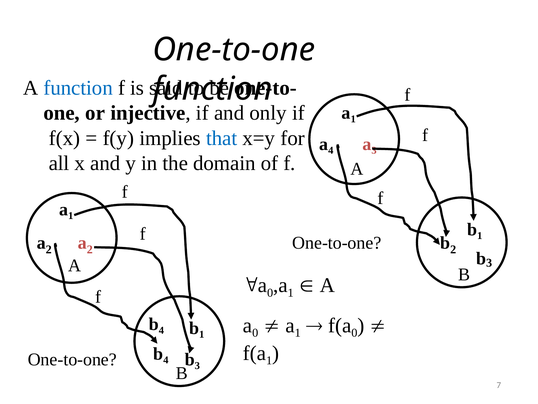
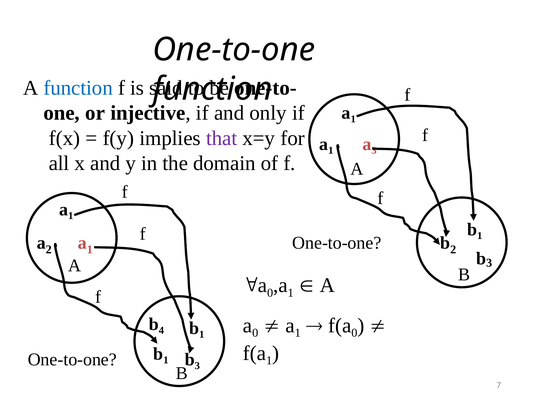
that colour: blue -> purple (222, 138)
4: 4 -> 1 (331, 150)
2 2: 2 -> 1 (90, 249)
4: 4 -> 1 (166, 359)
